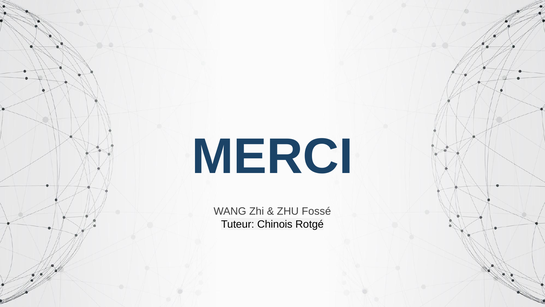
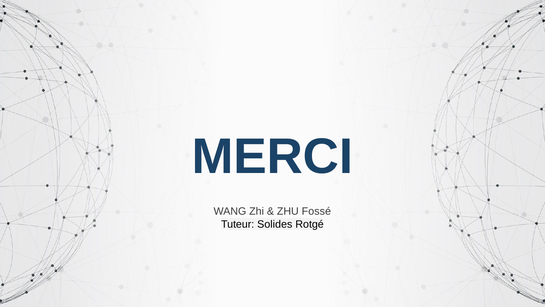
Chinois: Chinois -> Solides (275, 224)
